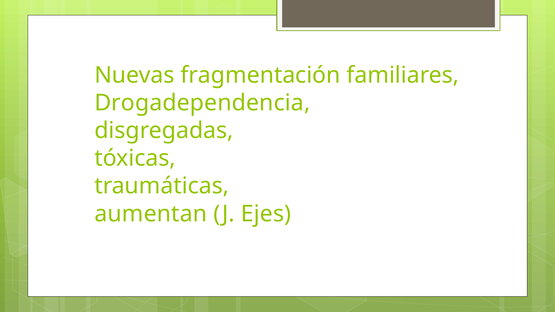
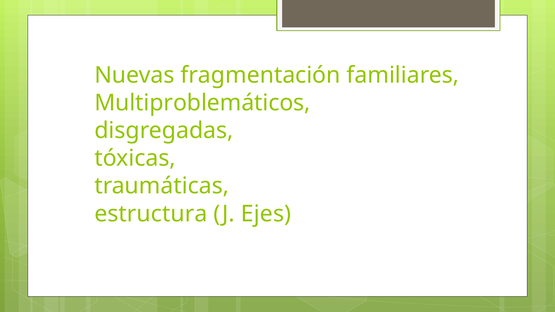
Drogadependencia: Drogadependencia -> Multiproblemáticos (202, 103)
aumentan: aumentan -> estructura (151, 214)
